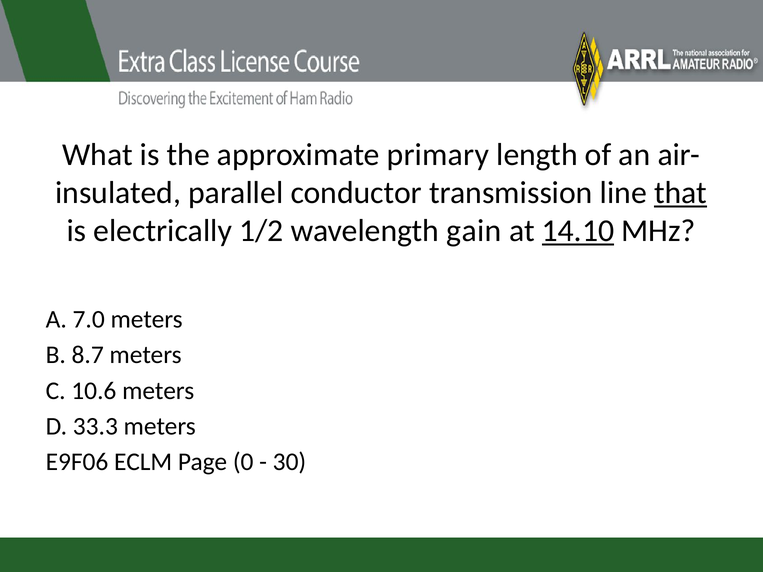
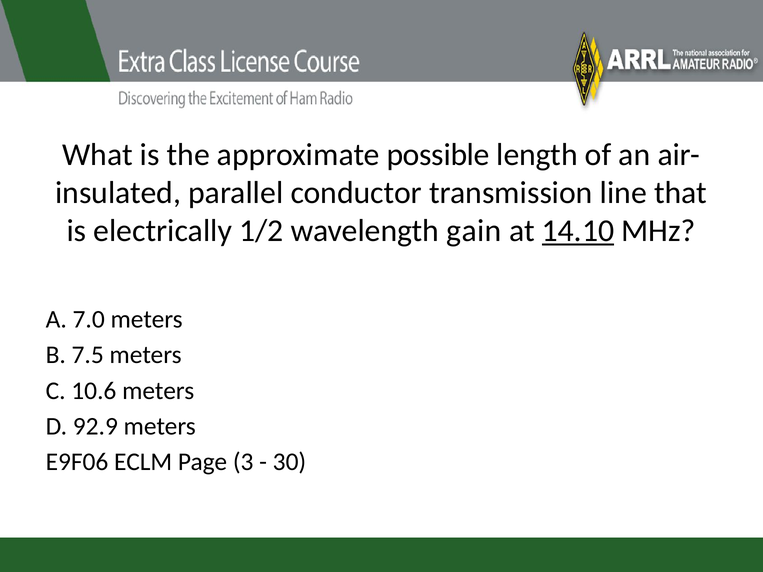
primary: primary -> possible (438, 155)
that underline: present -> none (680, 193)
8.7: 8.7 -> 7.5 (88, 355)
33.3: 33.3 -> 92.9 (95, 426)
0: 0 -> 3 (243, 462)
